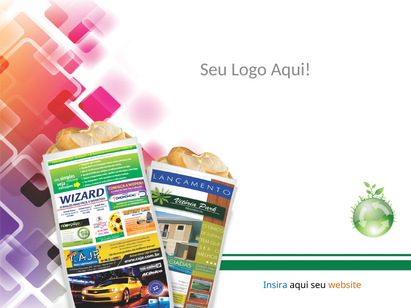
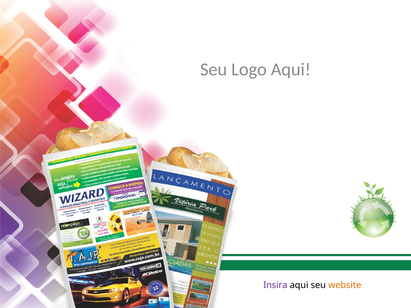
Insira colour: blue -> purple (275, 285)
